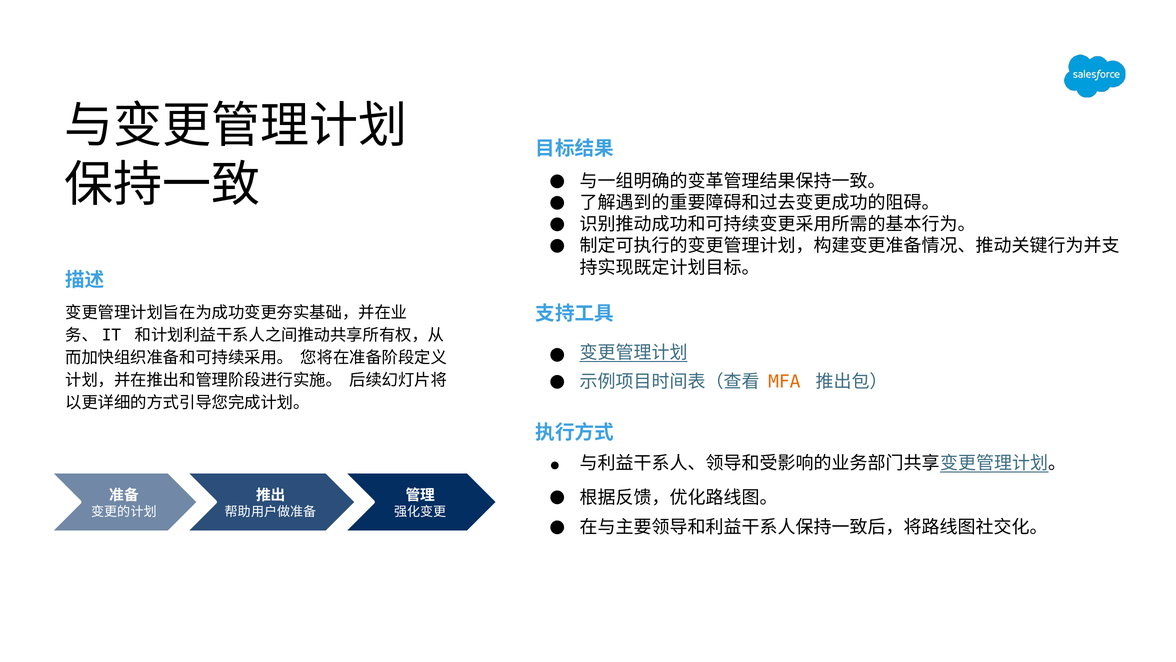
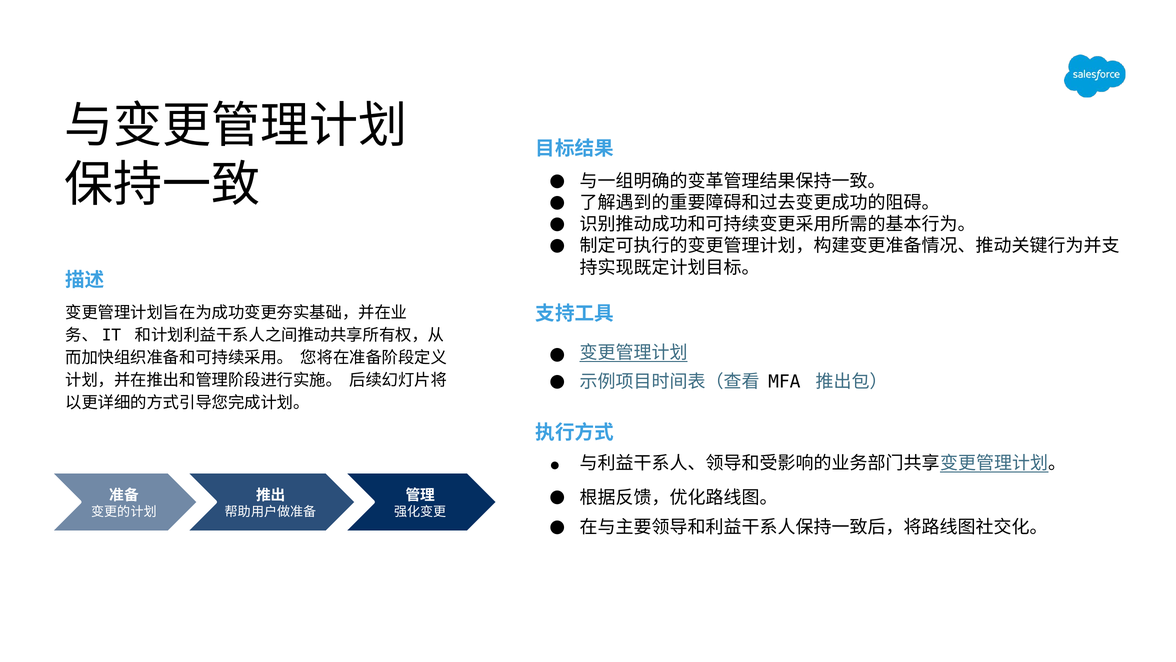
MFA colour: orange -> black (784, 382)
